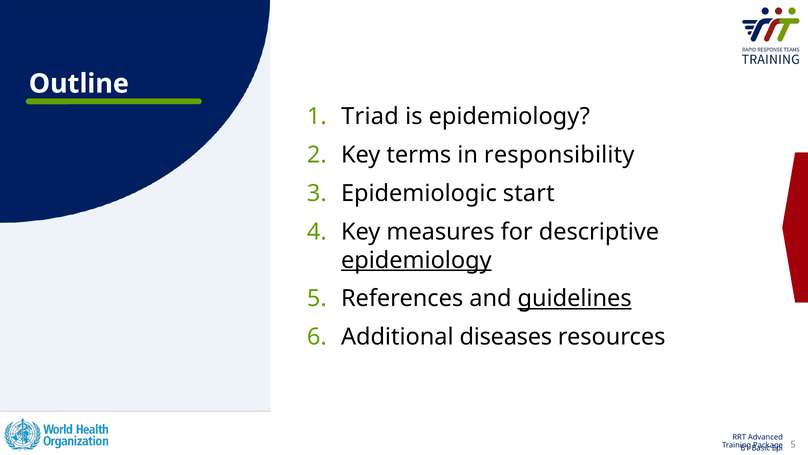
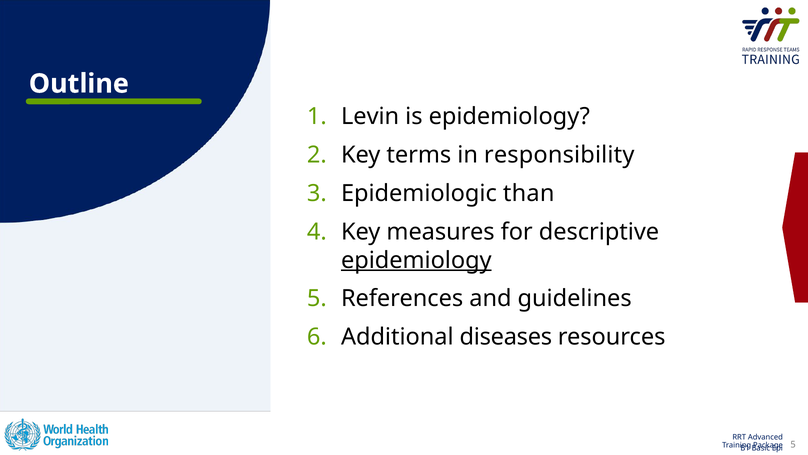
Triad: Triad -> Levin (370, 116)
start: start -> than (529, 193)
guidelines underline: present -> none (575, 298)
